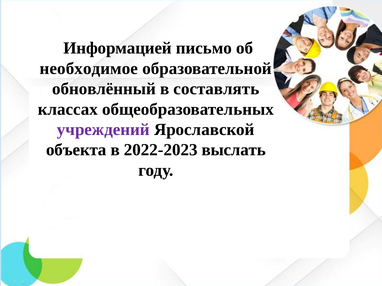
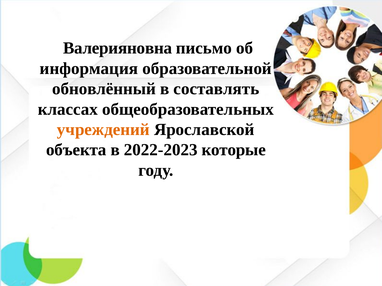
Информацией: Информацией -> Валерияновна (118, 48)
необходимое: необходимое -> информация (89, 69)
учреждений colour: purple -> orange (103, 130)
выслать: выслать -> которые (234, 150)
